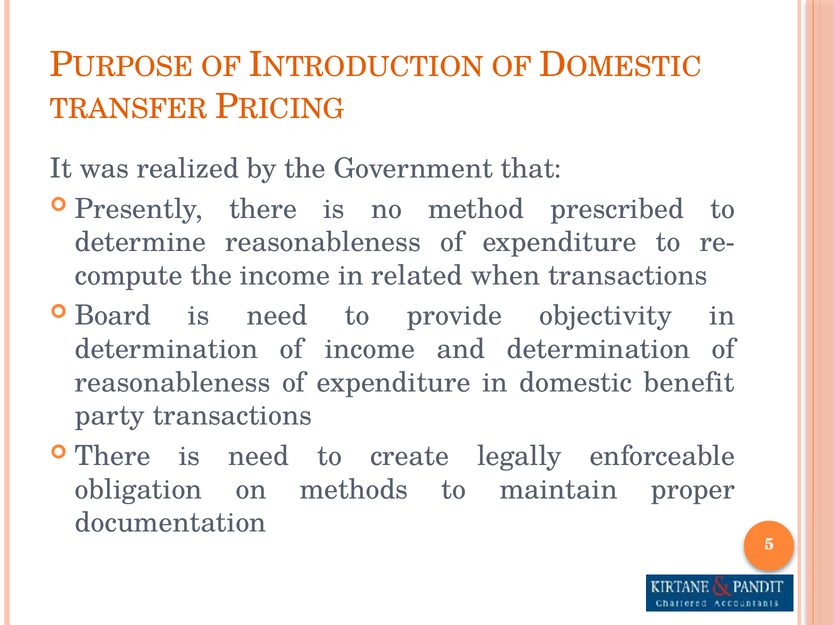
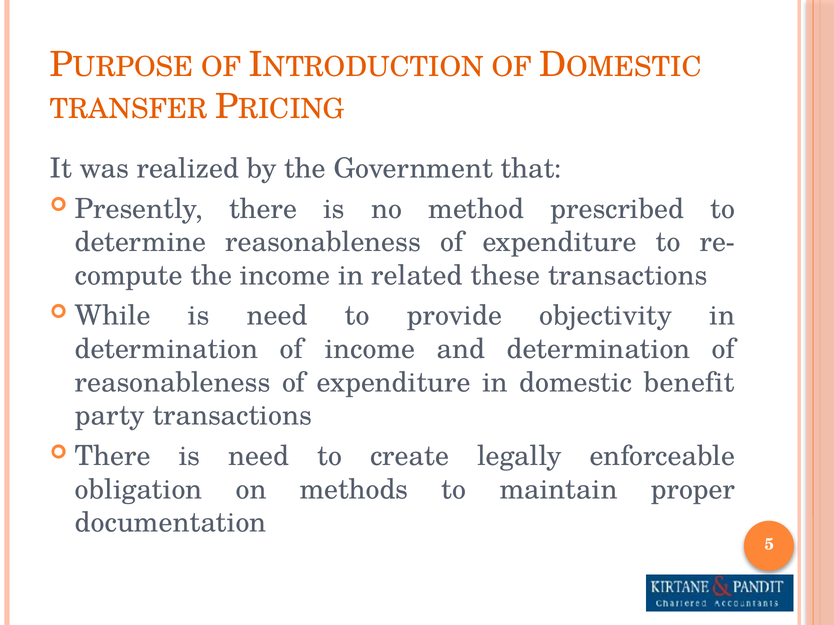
when: when -> these (505, 276)
Board: Board -> While (113, 316)
